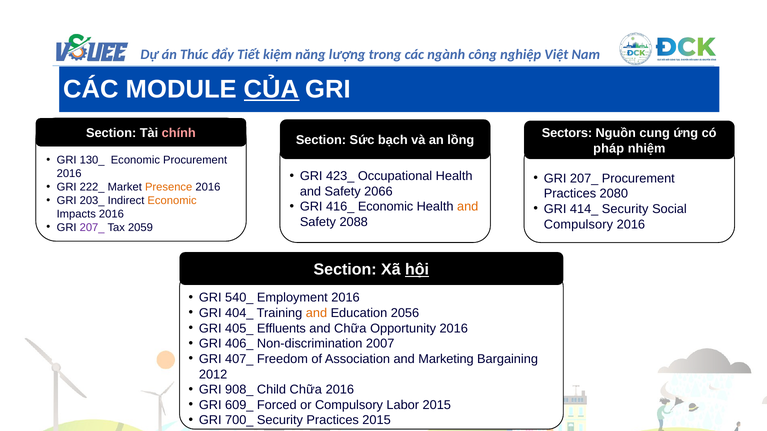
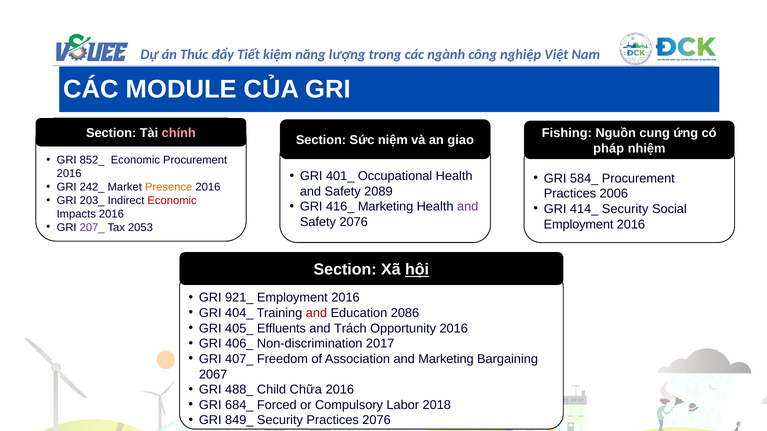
CỦA underline: present -> none (272, 89)
Sectors: Sectors -> Fishing (567, 133)
bạch: bạch -> niệm (393, 140)
lồng: lồng -> giao (461, 140)
130_: 130_ -> 852_ (92, 160)
423_: 423_ -> 401_ (340, 176)
207_: 207_ -> 584_ (584, 179)
222_: 222_ -> 242_ (92, 187)
2066: 2066 -> 2089 (378, 192)
2080: 2080 -> 2006 (614, 194)
Economic colour: orange -> red (172, 201)
416_ Economic: Economic -> Marketing (386, 207)
and colour: orange -> purple (468, 207)
Safety 2088: 2088 -> 2076 (354, 222)
Compulsory: Compulsory -> Employment (579, 225)
2059: 2059 -> 2053 (140, 228)
540_: 540_ -> 921_ (239, 298)
and colour: orange -> red (316, 313)
2056: 2056 -> 2086 (405, 313)
and Chữa: Chữa -> Trách (350, 329)
2007: 2007 -> 2017 (380, 344)
2012: 2012 -> 2067 (213, 375)
908_: 908_ -> 488_ (239, 390)
609_: 609_ -> 684_ (239, 405)
Labor 2015: 2015 -> 2018 (437, 405)
700_: 700_ -> 849_ (239, 421)
Practices 2015: 2015 -> 2076 (377, 421)
